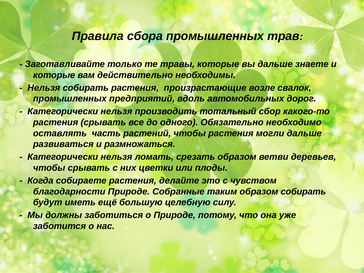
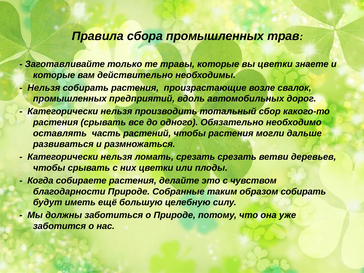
вы дальше: дальше -> цветки (275, 64)
срезать образом: образом -> срезать (237, 157)
